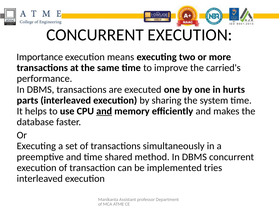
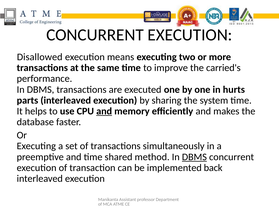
Importance: Importance -> Disallowed (40, 57)
DBMS underline: none -> present (194, 157)
tries: tries -> back (213, 168)
